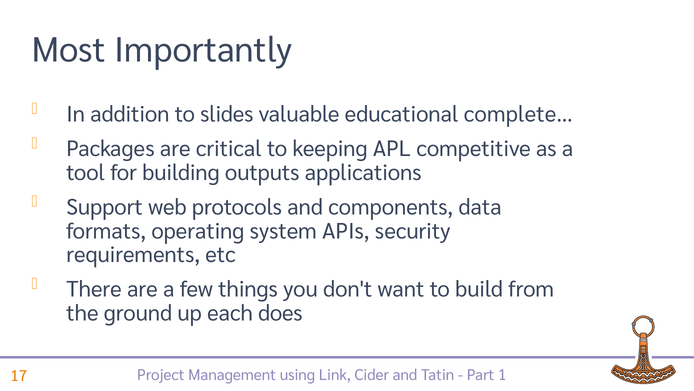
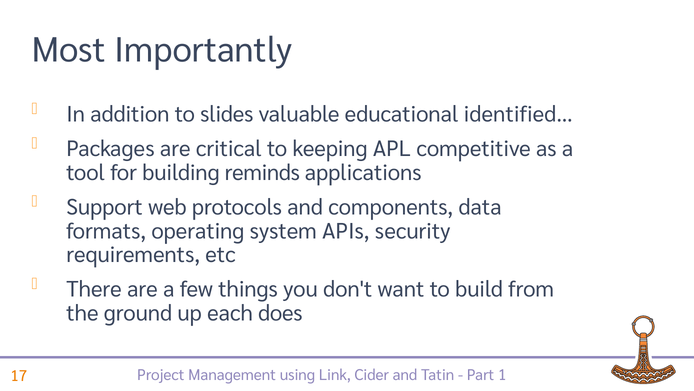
complete…: complete… -> identified… (518, 114)
outputs: outputs -> reminds (262, 173)
